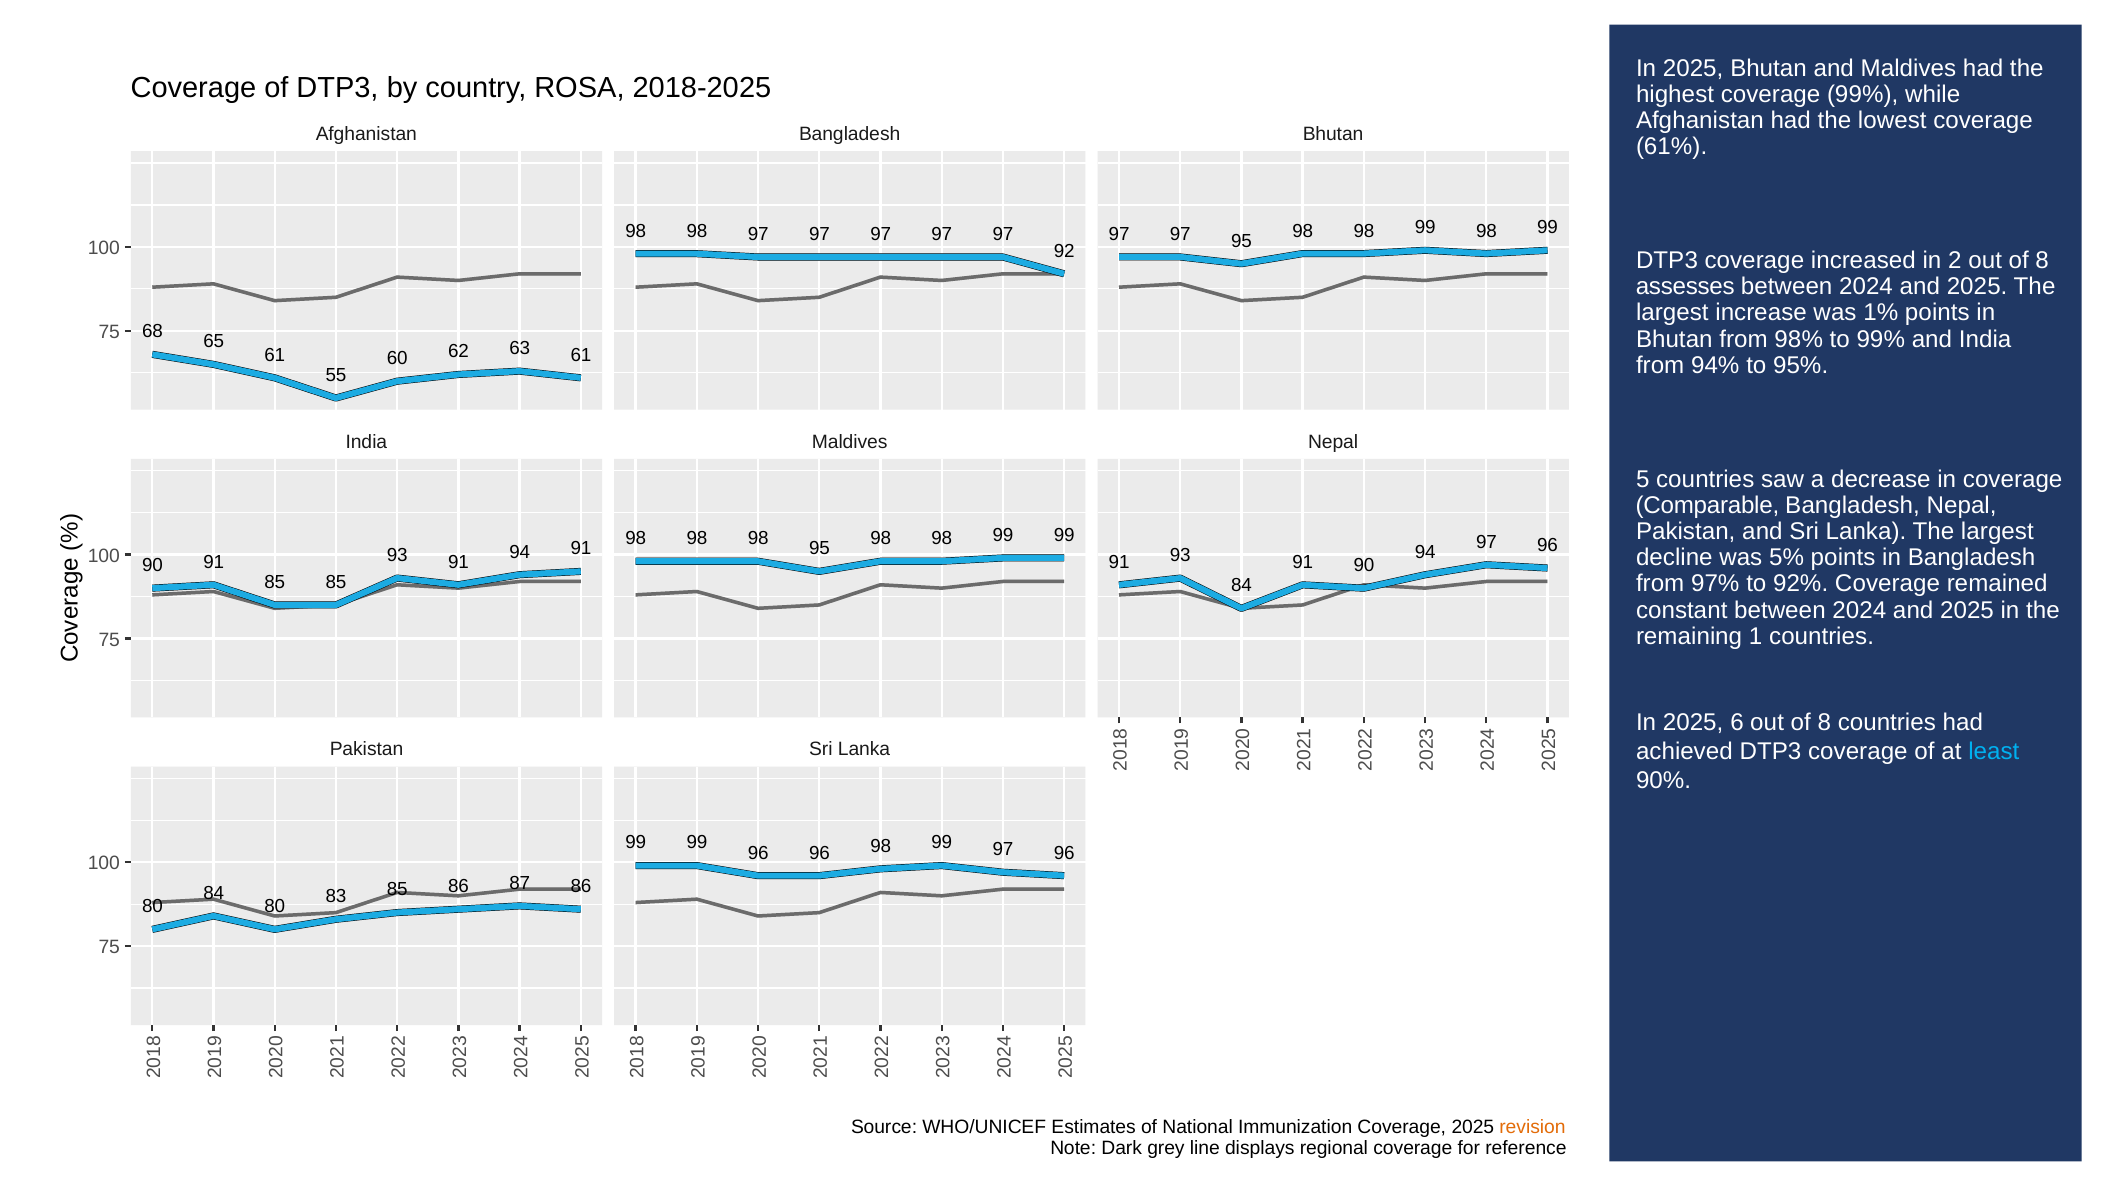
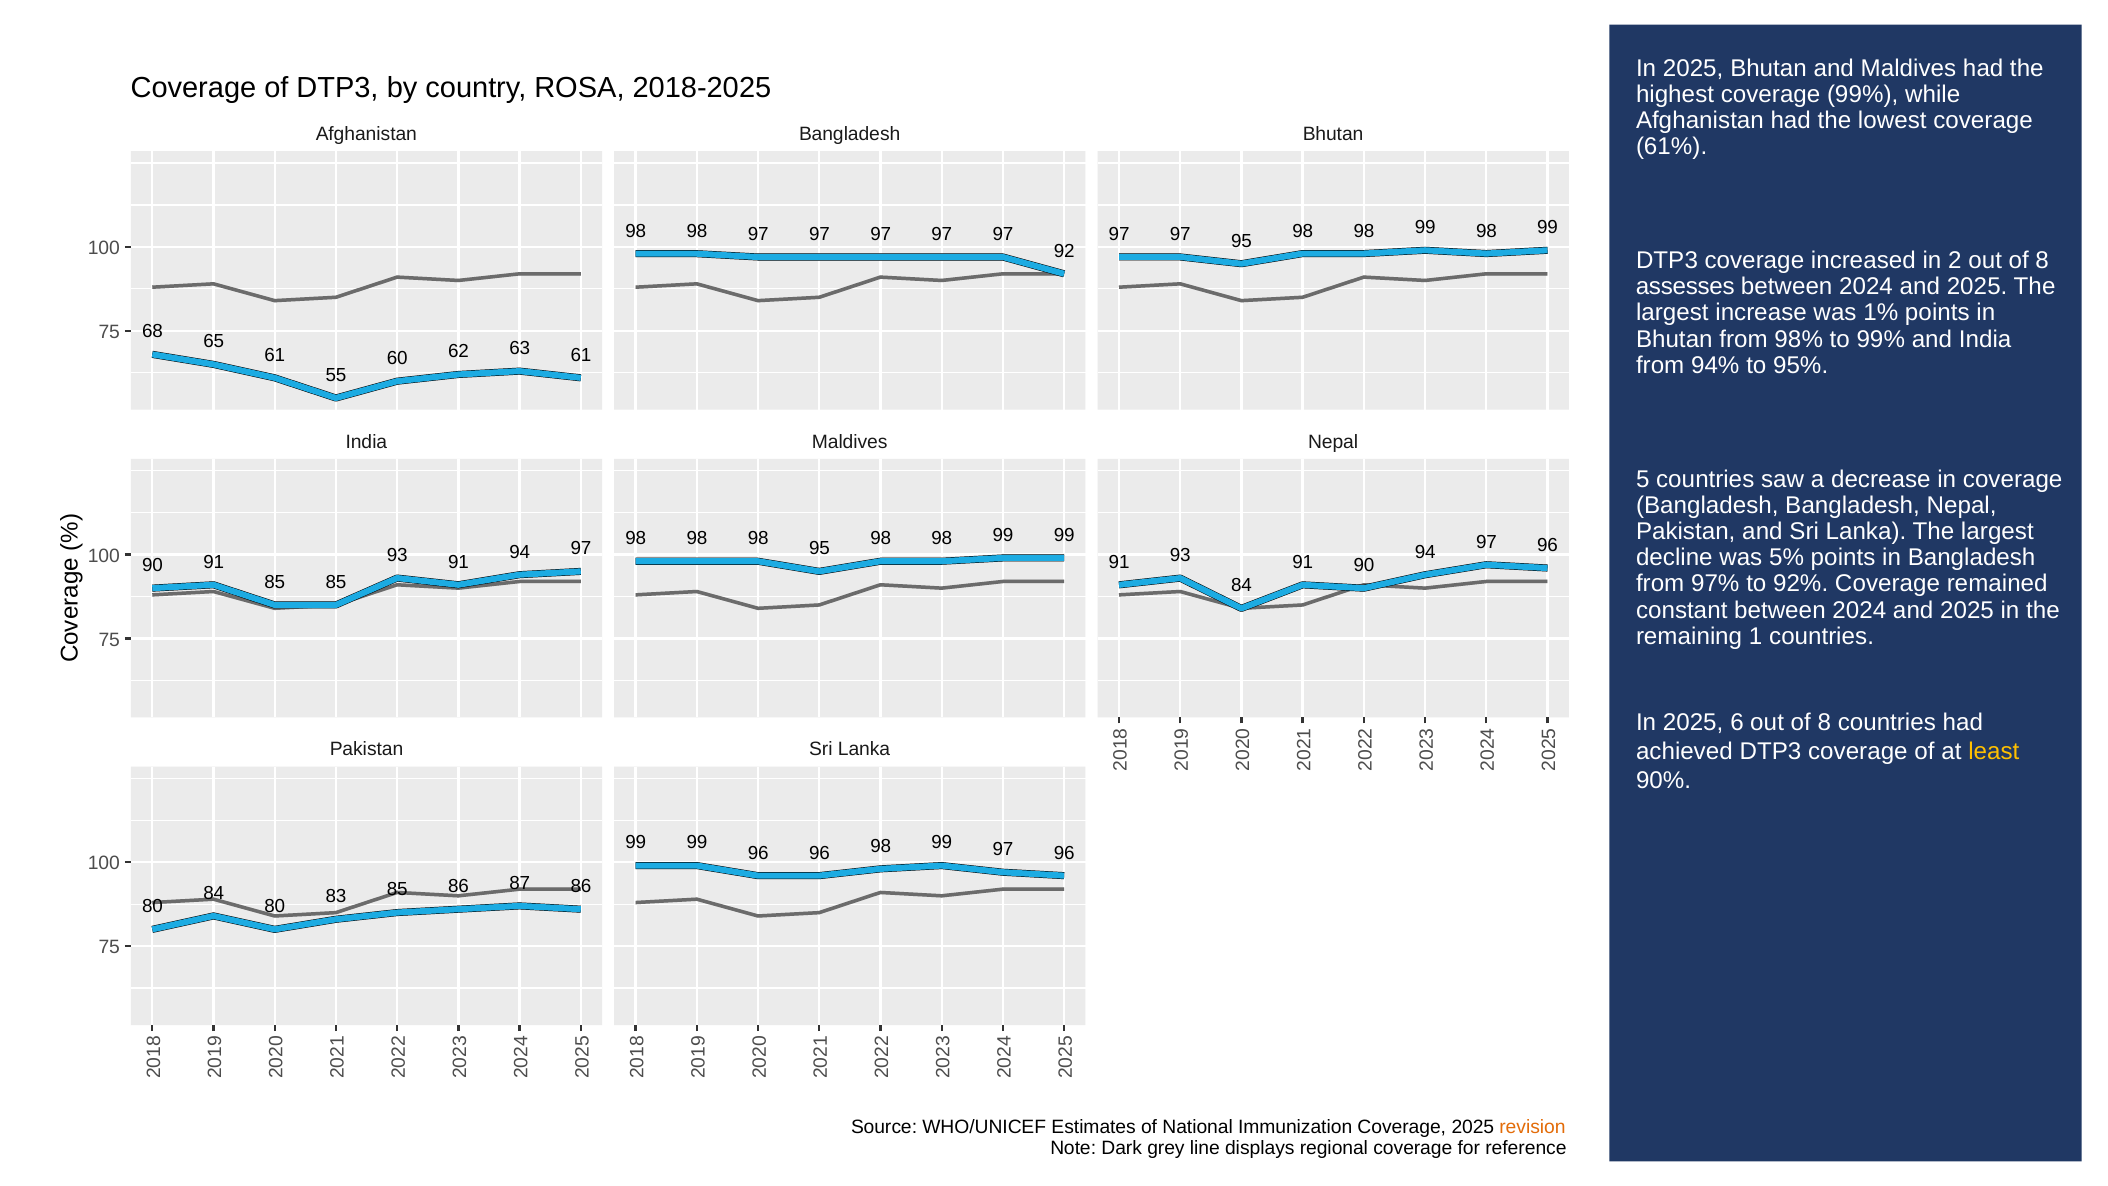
Comparable: Comparable -> Bangladesh (1707, 506)
91: 91 -> 97 (581, 548)
least colour: light blue -> yellow (1994, 752)
